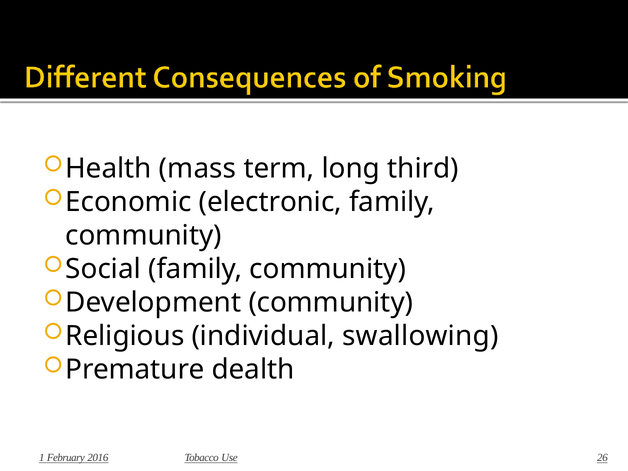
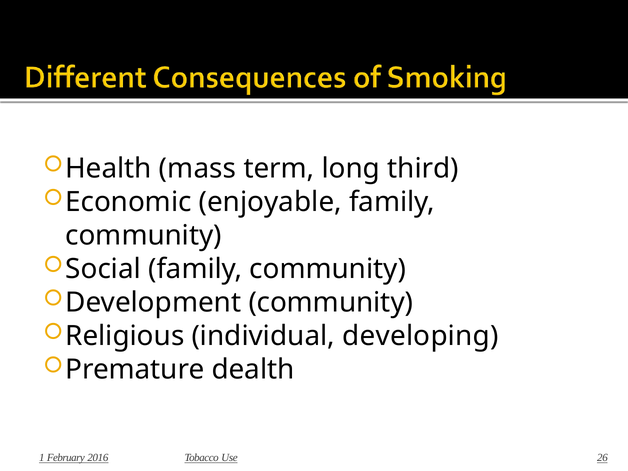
electronic: electronic -> enjoyable (270, 202)
swallowing: swallowing -> developing (420, 336)
